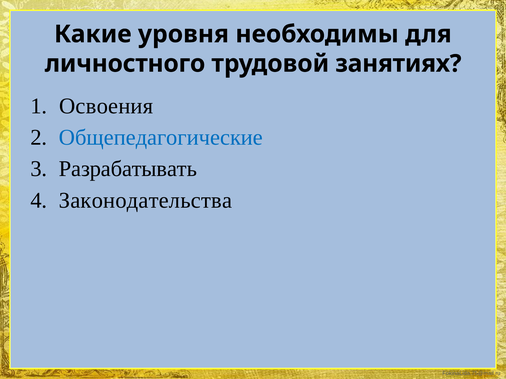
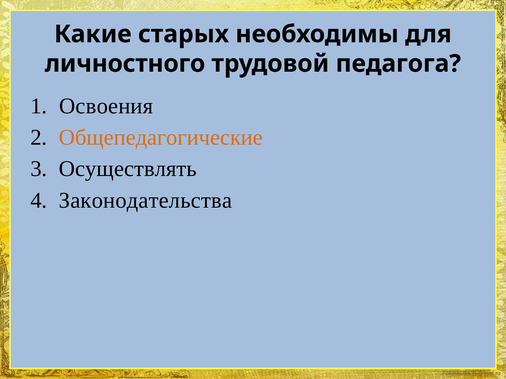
уровня: уровня -> старых (183, 34)
занятиях: занятиях -> педагога (398, 64)
Общепедагогические colour: blue -> orange (161, 138)
Разрабатывать: Разрабатывать -> Осуществлять (128, 169)
